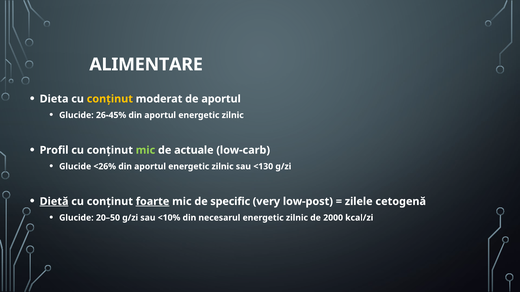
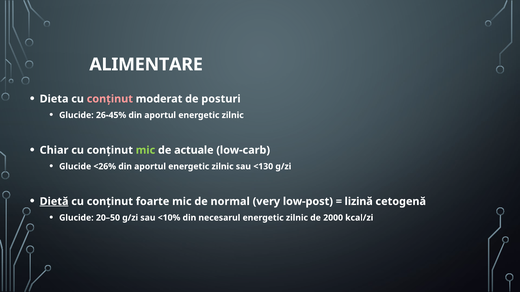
conținut colour: yellow -> pink (110, 99)
de aportul: aportul -> posturi (221, 99)
Profil: Profil -> Chiar (54, 150)
foarte underline: present -> none (153, 202)
specific: specific -> normal (230, 202)
zilele: zilele -> lizină (359, 202)
